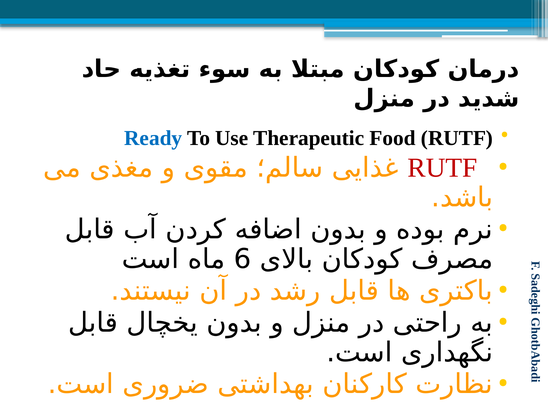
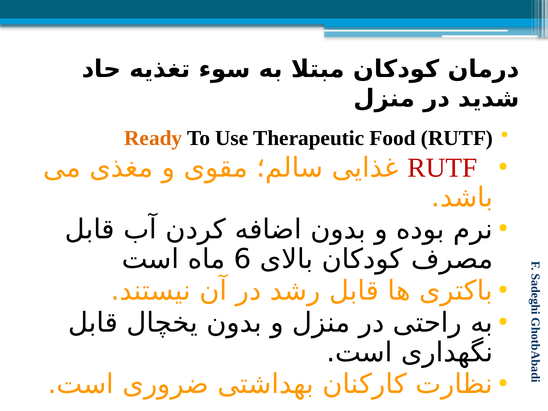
Ready colour: blue -> orange (153, 138)
